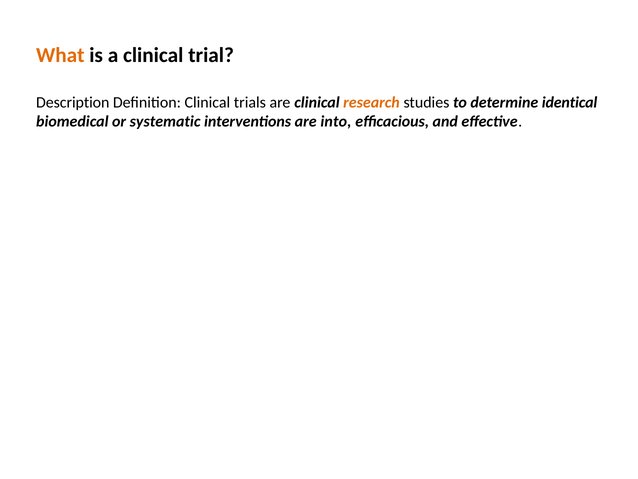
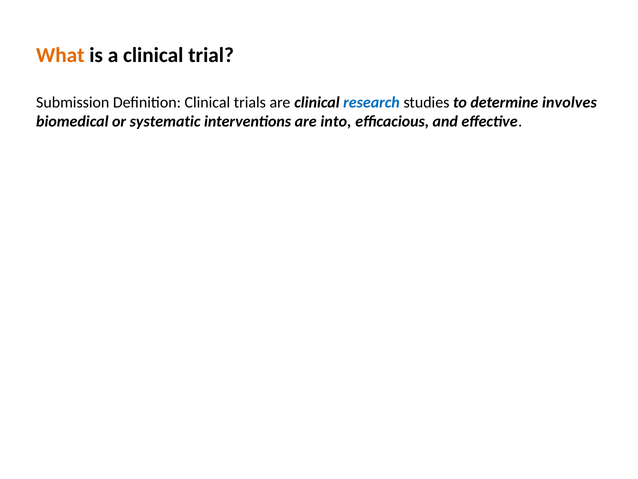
Description: Description -> Submission (73, 102)
research colour: orange -> blue (371, 102)
identical: identical -> involves (569, 102)
